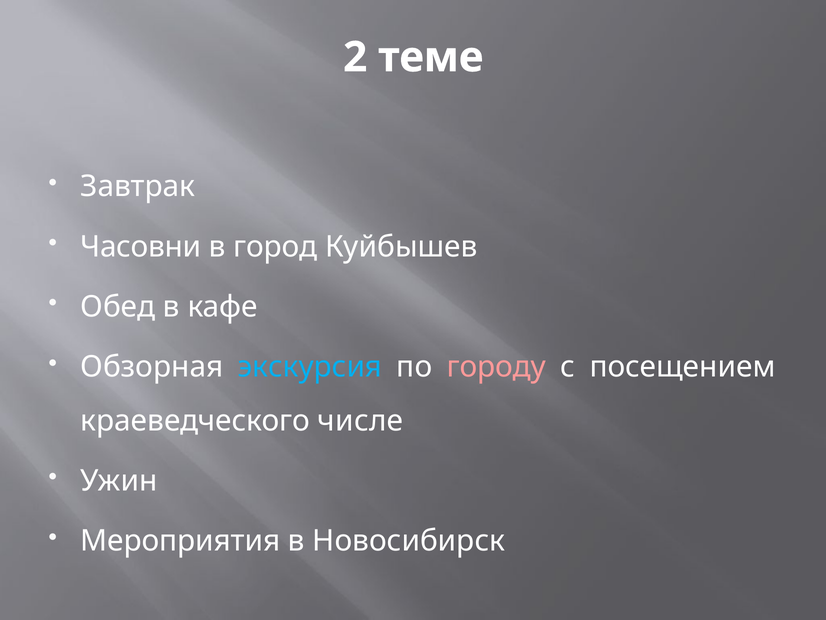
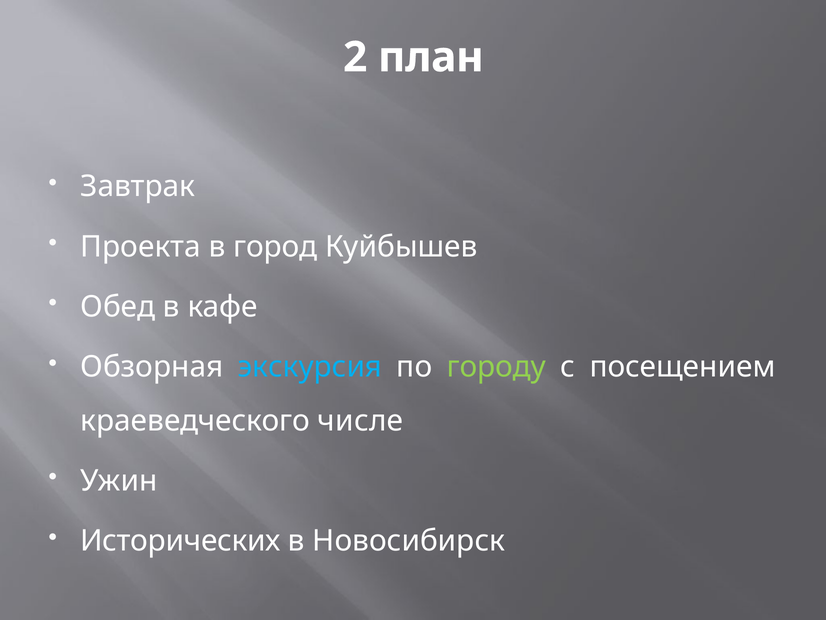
теме: теме -> план (431, 57)
Часовни: Часовни -> Проекта (141, 247)
городу colour: pink -> light green (496, 367)
Мероприятия: Мероприятия -> Исторических (180, 541)
